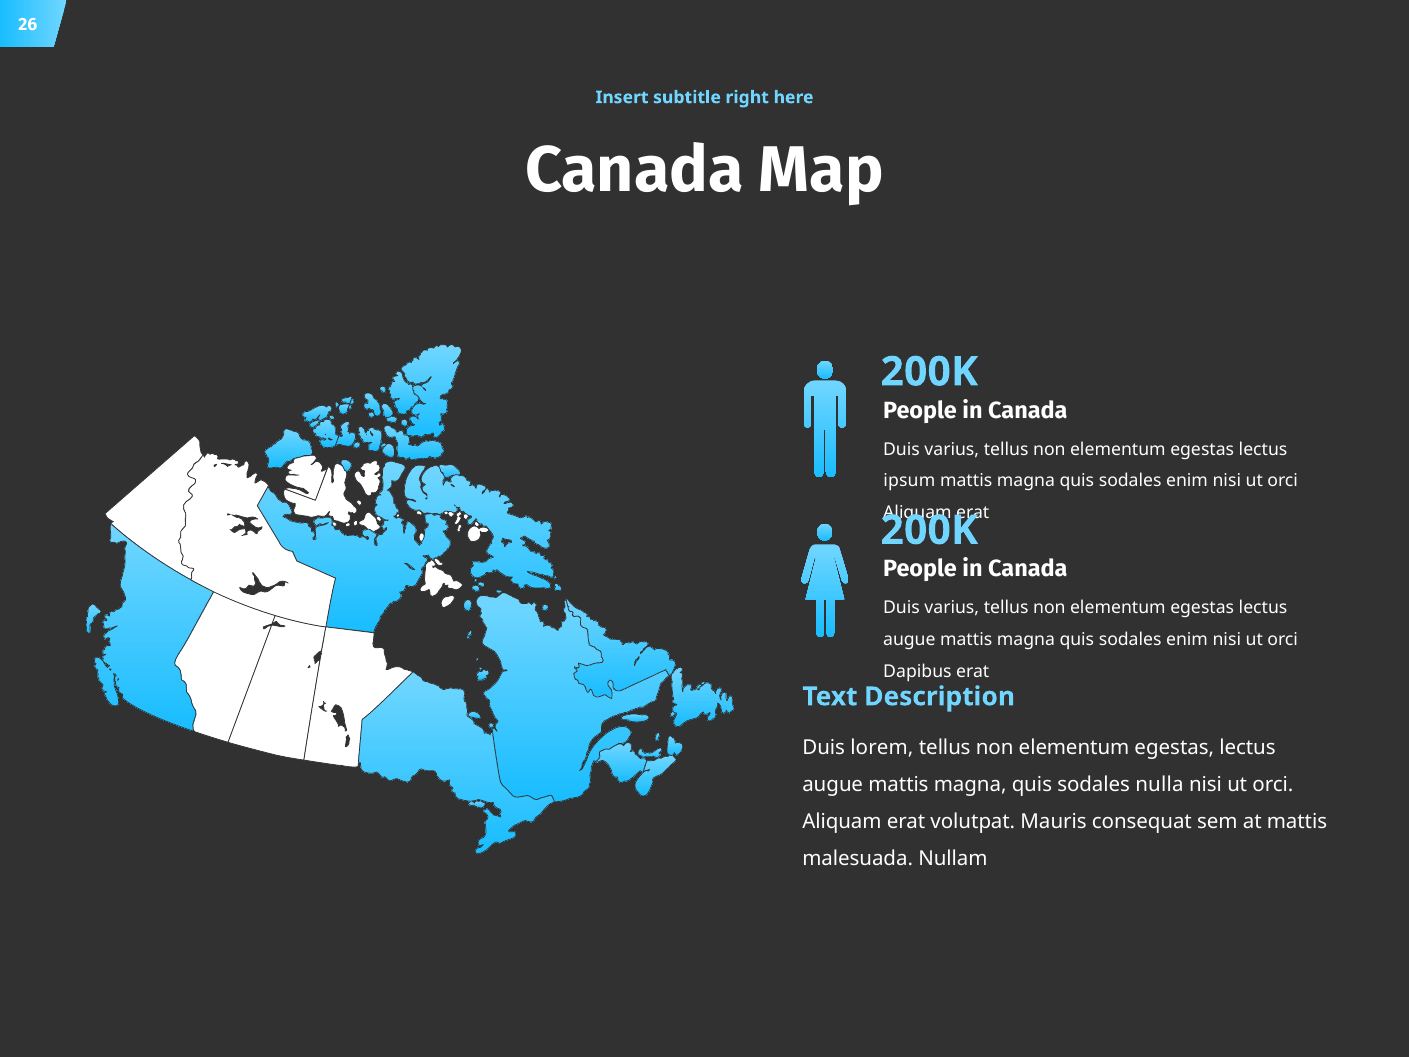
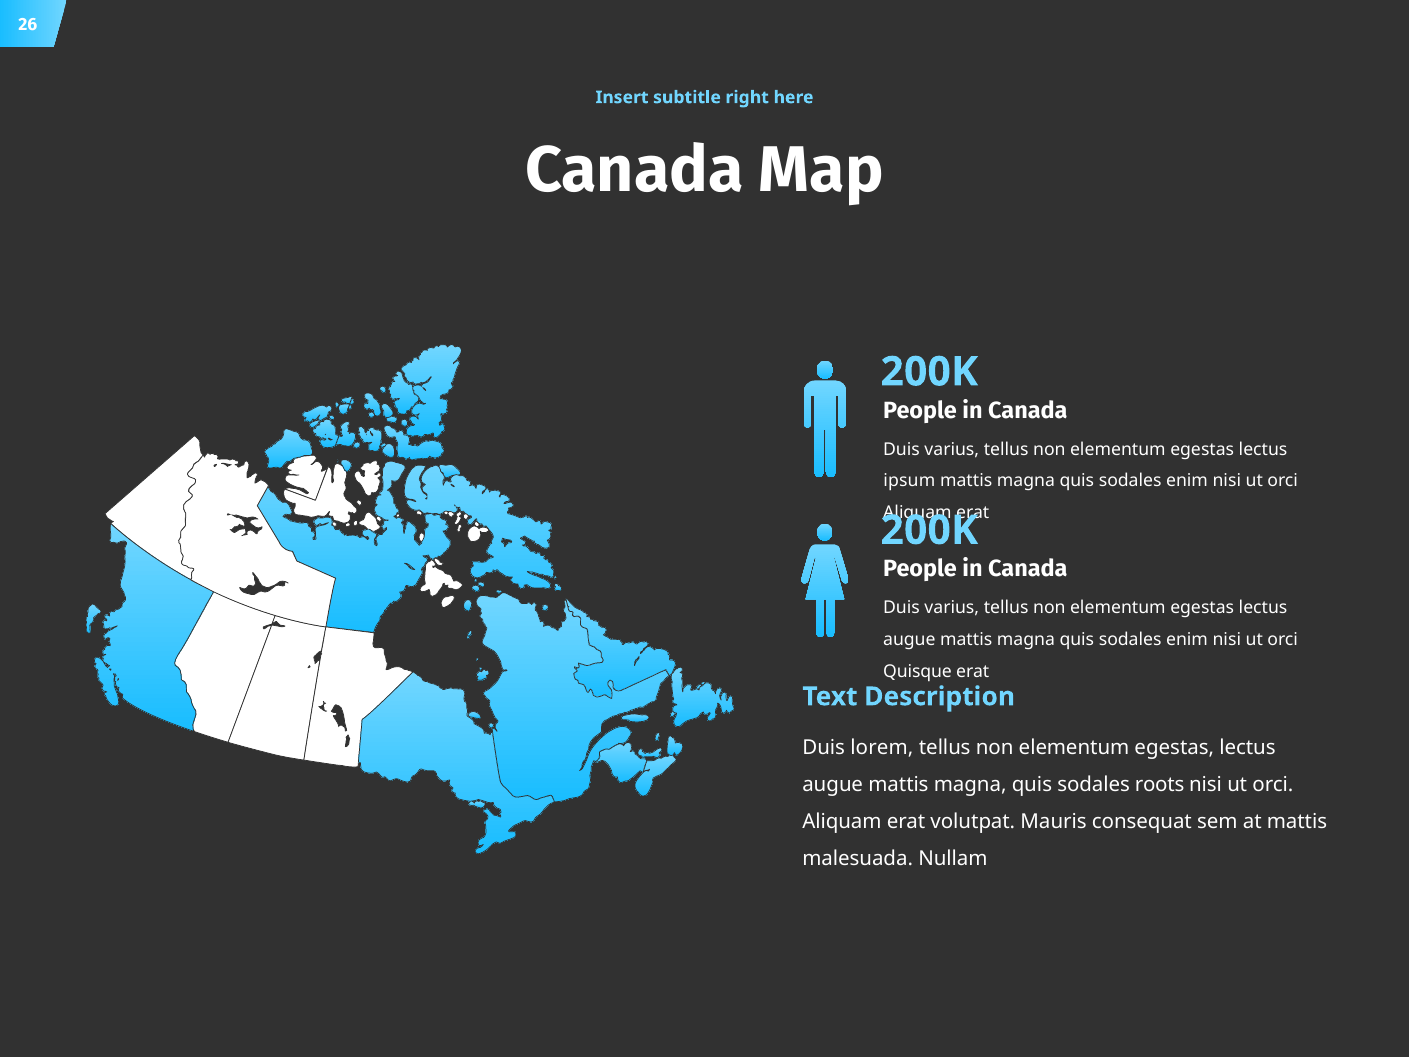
Dapibus: Dapibus -> Quisque (918, 671)
nulla: nulla -> roots (1160, 784)
